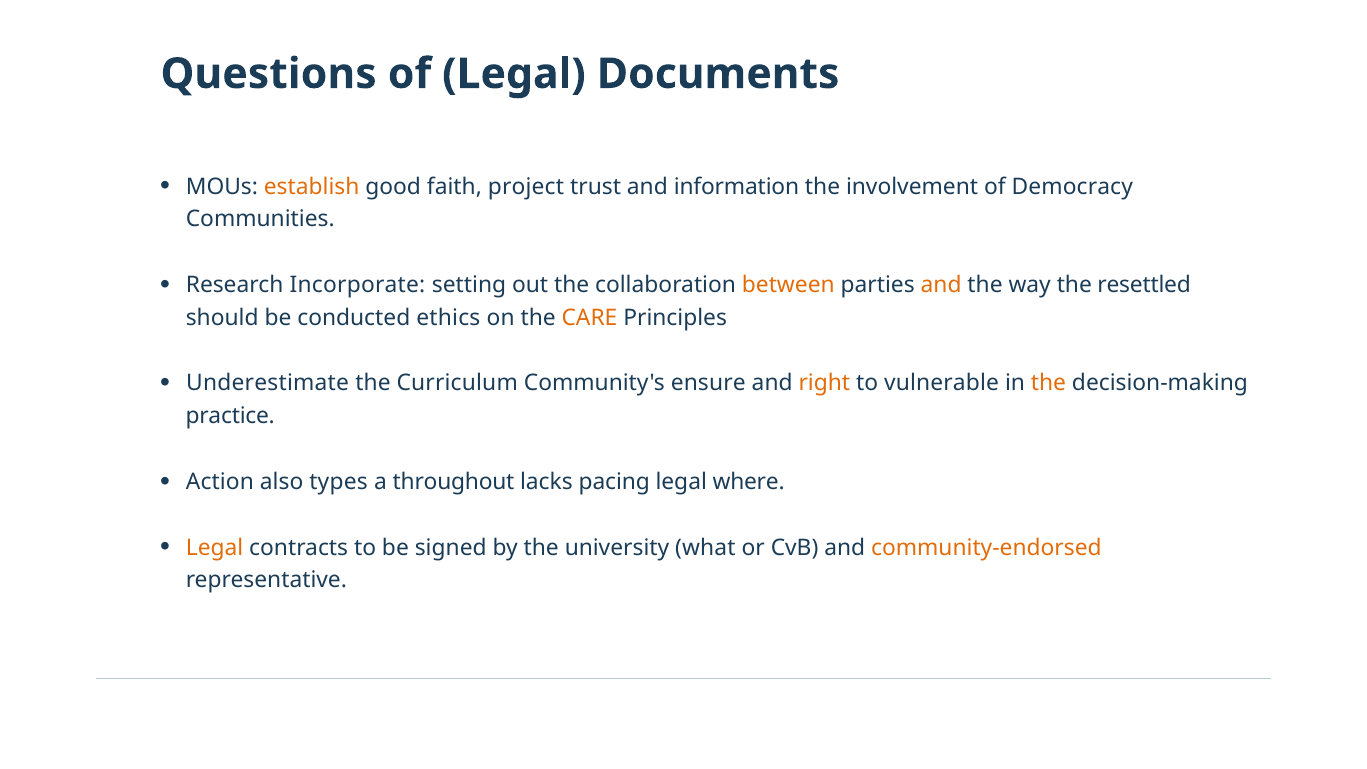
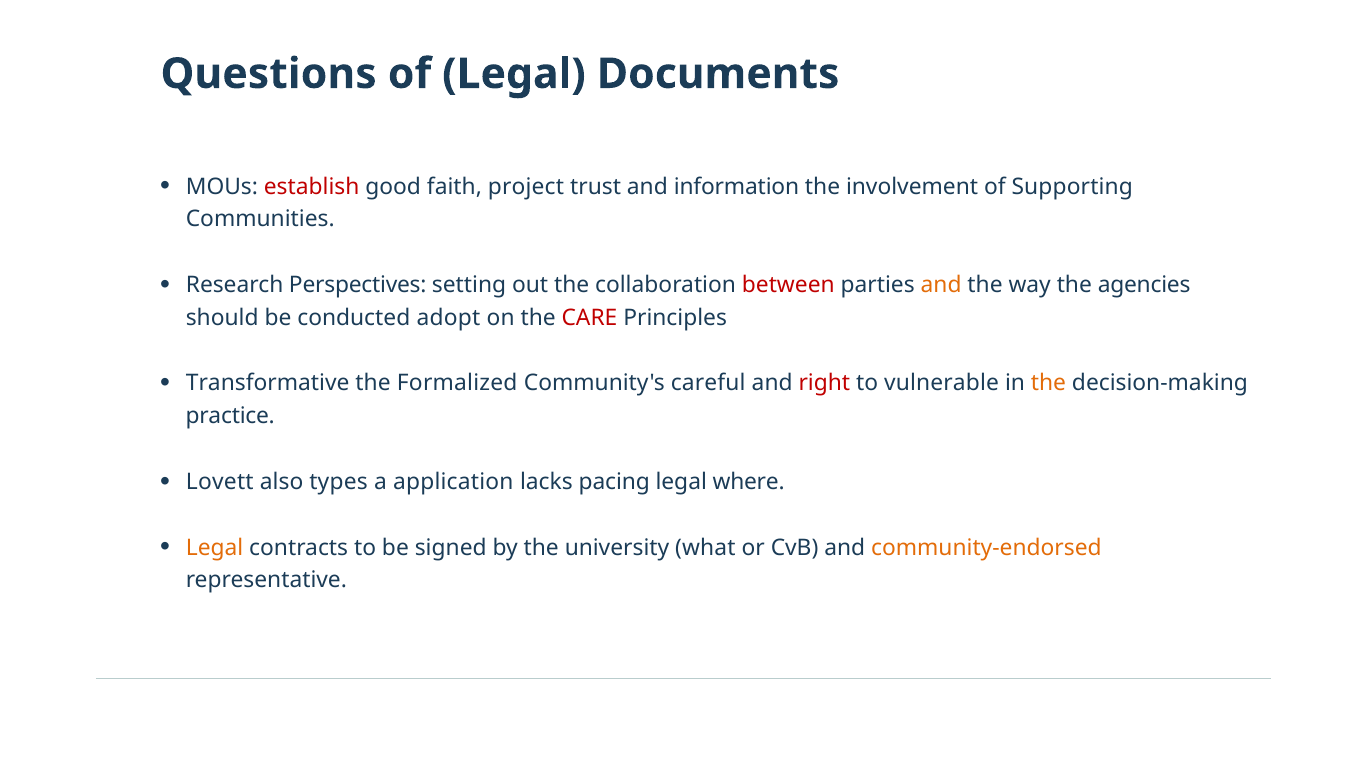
establish colour: orange -> red (312, 186)
Democracy: Democracy -> Supporting (1072, 186)
Incorporate: Incorporate -> Perspectives (358, 285)
between colour: orange -> red (788, 285)
resettled: resettled -> agencies (1144, 285)
ethics: ethics -> adopt (448, 318)
CARE colour: orange -> red (589, 318)
Underestimate: Underestimate -> Transformative (268, 383)
Curriculum: Curriculum -> Formalized (457, 383)
ensure: ensure -> careful (708, 383)
right colour: orange -> red (824, 383)
Action: Action -> Lovett (220, 482)
throughout: throughout -> application (453, 482)
